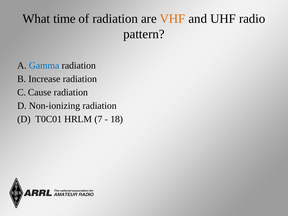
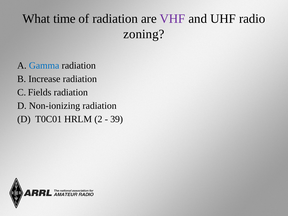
VHF colour: orange -> purple (173, 19)
pattern: pattern -> zoning (144, 34)
Cause: Cause -> Fields (40, 92)
7: 7 -> 2 (98, 119)
18: 18 -> 39 (117, 119)
